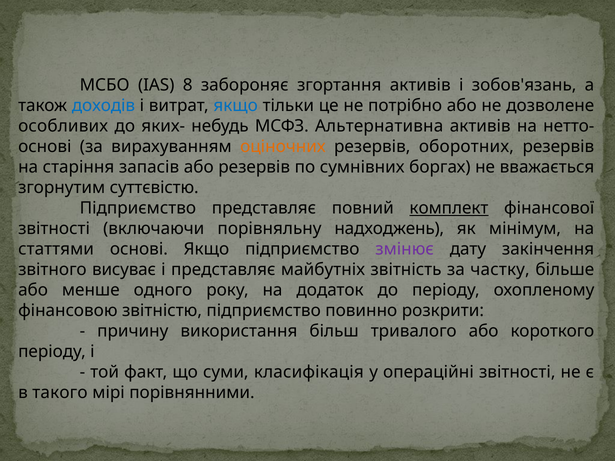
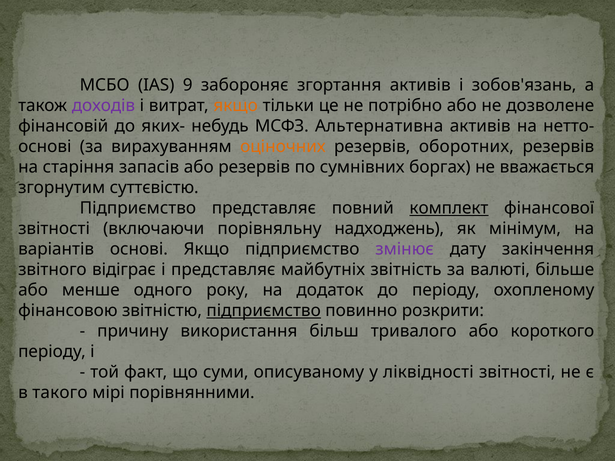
8: 8 -> 9 (188, 85)
доходів colour: blue -> purple (103, 106)
якщо colour: blue -> orange (236, 106)
особливих: особливих -> фінансовій (63, 126)
статтями: статтями -> варіантів (56, 249)
висуває: висуває -> відіграє (124, 270)
частку: частку -> валюті (500, 270)
підприємство underline: none -> present (264, 311)
класифікація: класифікація -> описуваному (309, 372)
операційні: операційні -> ліквідності (428, 372)
